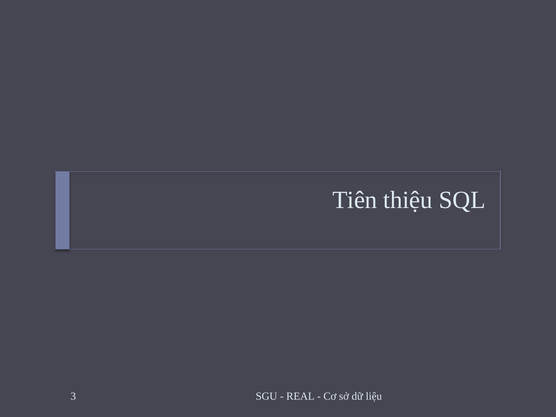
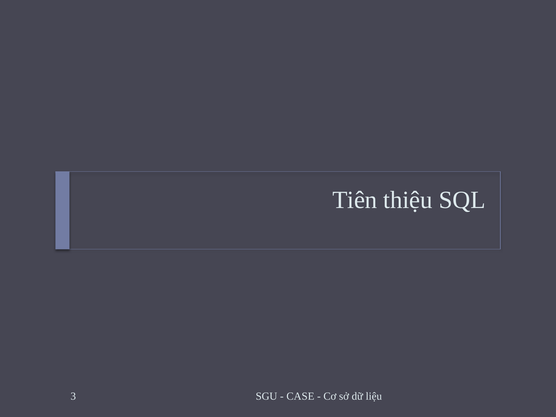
REAL: REAL -> CASE (300, 396)
